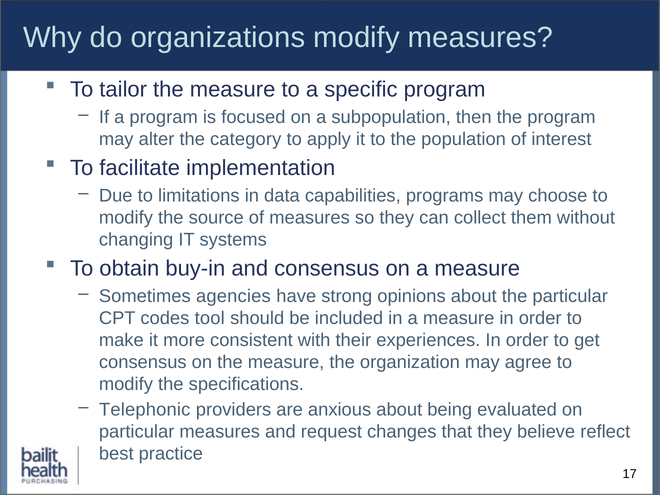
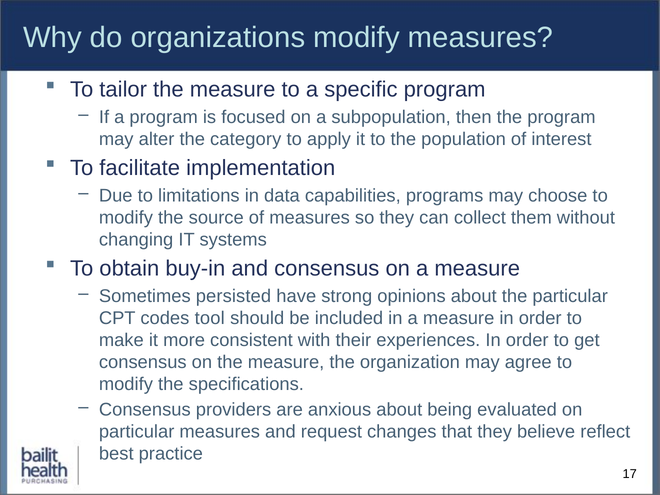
agencies: agencies -> persisted (233, 296)
Telephonic: Telephonic -> Consensus (145, 410)
